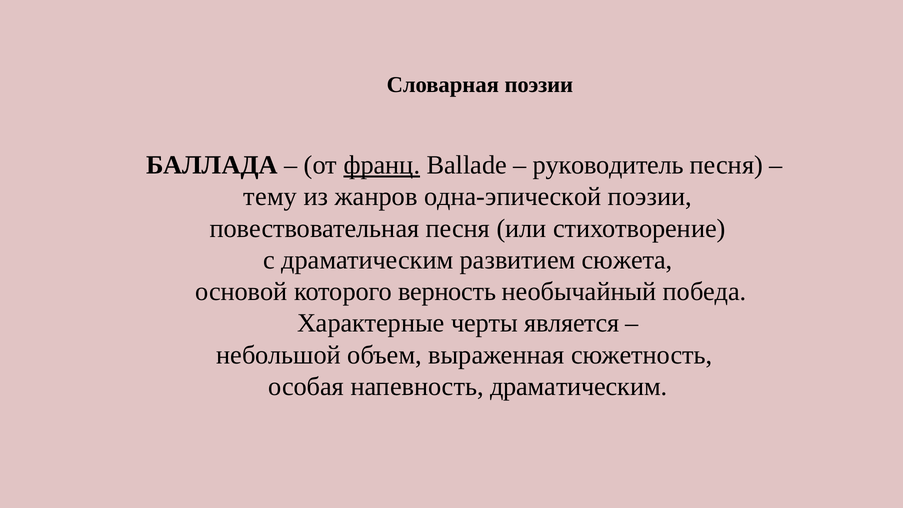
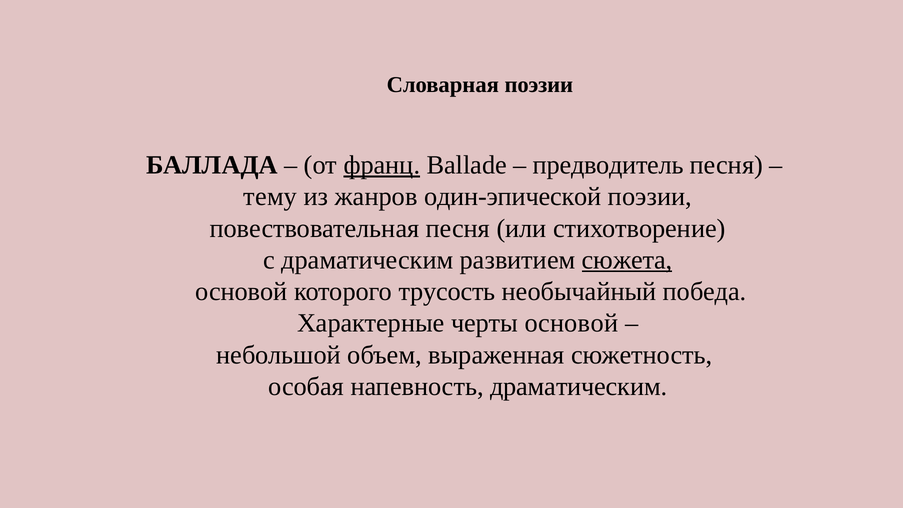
руководитель: руководитель -> предводитель (608, 165)
одна-эпической: одна-эпической -> один-эпической (513, 197)
сюжета underline: none -> present (627, 260)
верность: верность -> трусость (447, 292)
черты является: является -> основой (571, 323)
